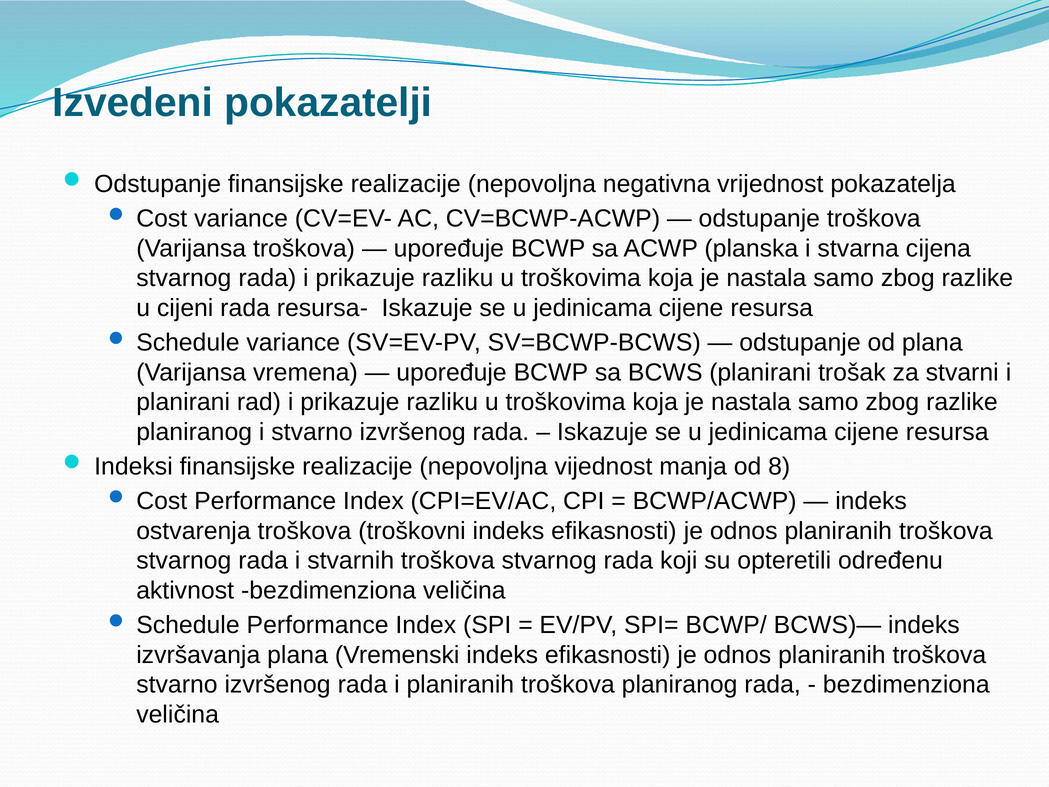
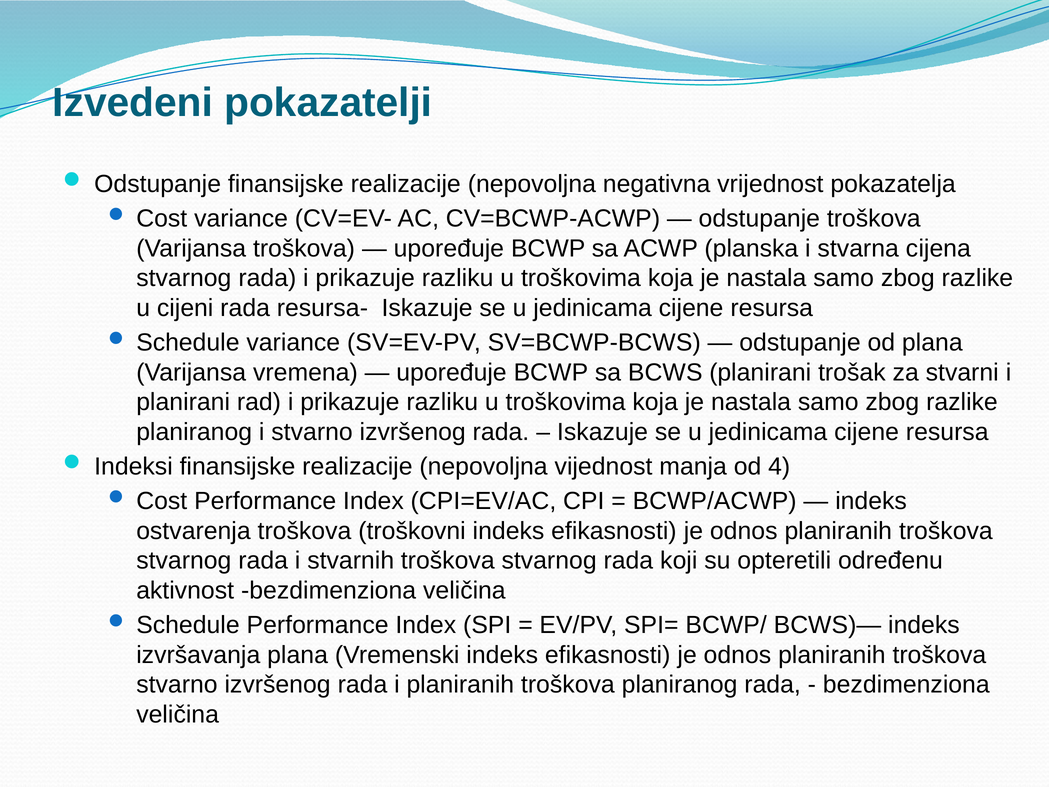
8: 8 -> 4 (779, 466)
